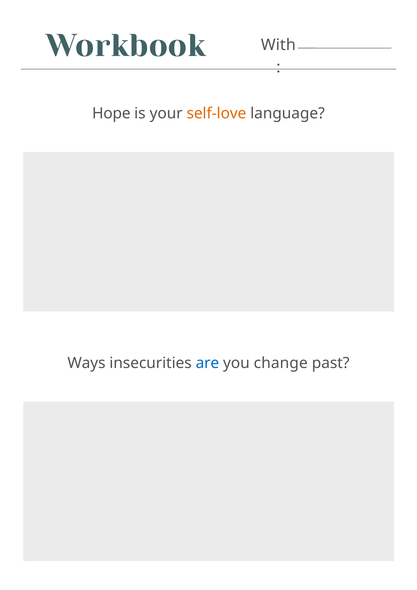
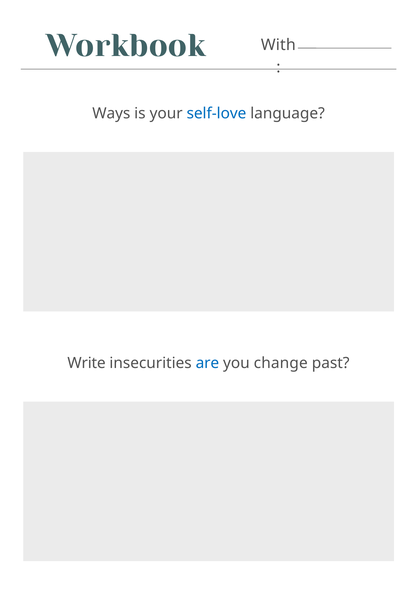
Hope: Hope -> Ways (111, 113)
self-love colour: orange -> blue (216, 113)
Ways: Ways -> Write (87, 363)
